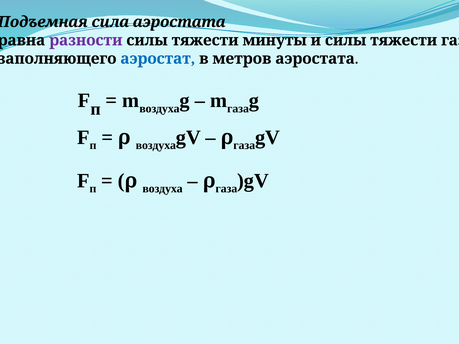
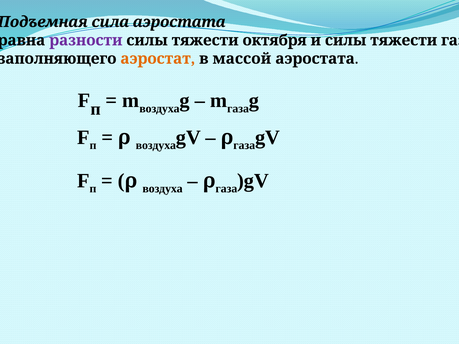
минуты: минуты -> октября (275, 40)
аэростат colour: blue -> orange (158, 59)
метров: метров -> массой (242, 59)
